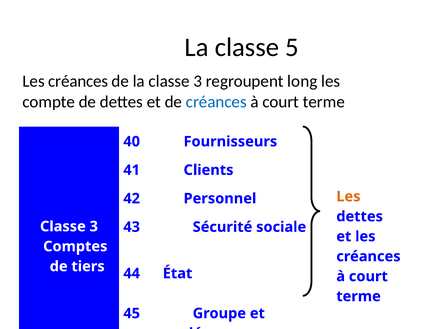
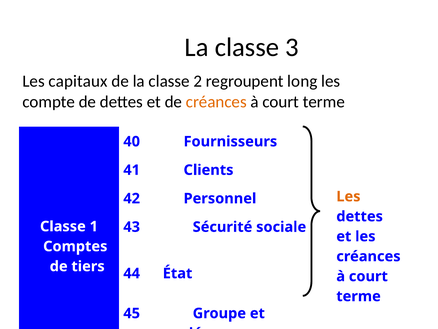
5: 5 -> 3 (292, 47)
créances: créances -> capitaux (78, 81)
la classe 3: 3 -> 2 (198, 81)
créances colour: blue -> orange (216, 102)
3: 3 -> 1 (94, 226)
